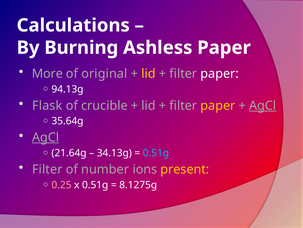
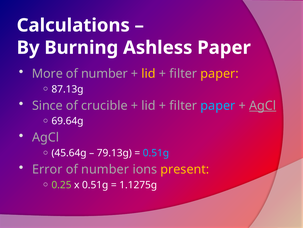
original: original -> number (104, 73)
paper colour: white -> yellow (220, 73)
94.13g: 94.13g -> 87.13g (67, 89)
Flask: Flask -> Since (47, 105)
paper colour: yellow -> light blue (218, 105)
35.64g: 35.64g -> 69.64g (67, 121)
AgCl underline: present -> none (46, 137)
21.64g: 21.64g -> 45.64g (69, 153)
34.13g: 34.13g -> 79.13g (114, 153)
Filter: Filter -> Error (47, 169)
0.25 colour: pink -> light green (61, 184)
8.1275g: 8.1275g -> 1.1275g (138, 184)
